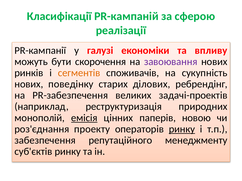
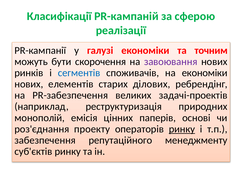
впливу: впливу -> точним (211, 51)
сегментів colour: orange -> blue (79, 73)
на сукупність: сукупність -> економіки (205, 73)
поведінку: поведінку -> елементів (71, 84)
емісія underline: present -> none (84, 118)
новою: новою -> основі (196, 118)
